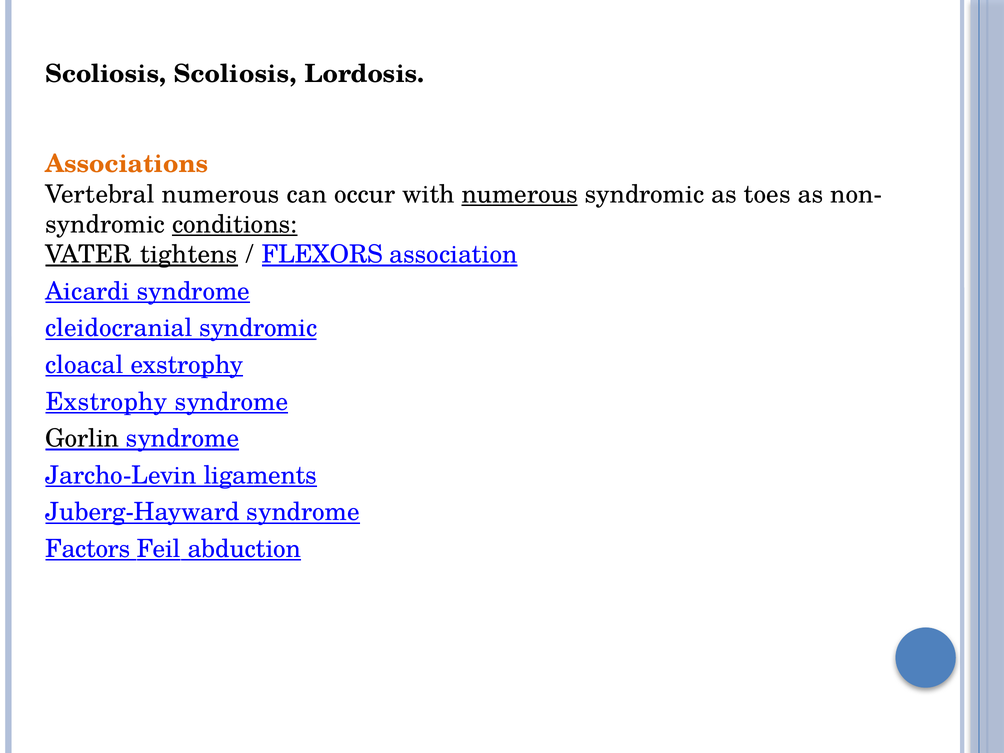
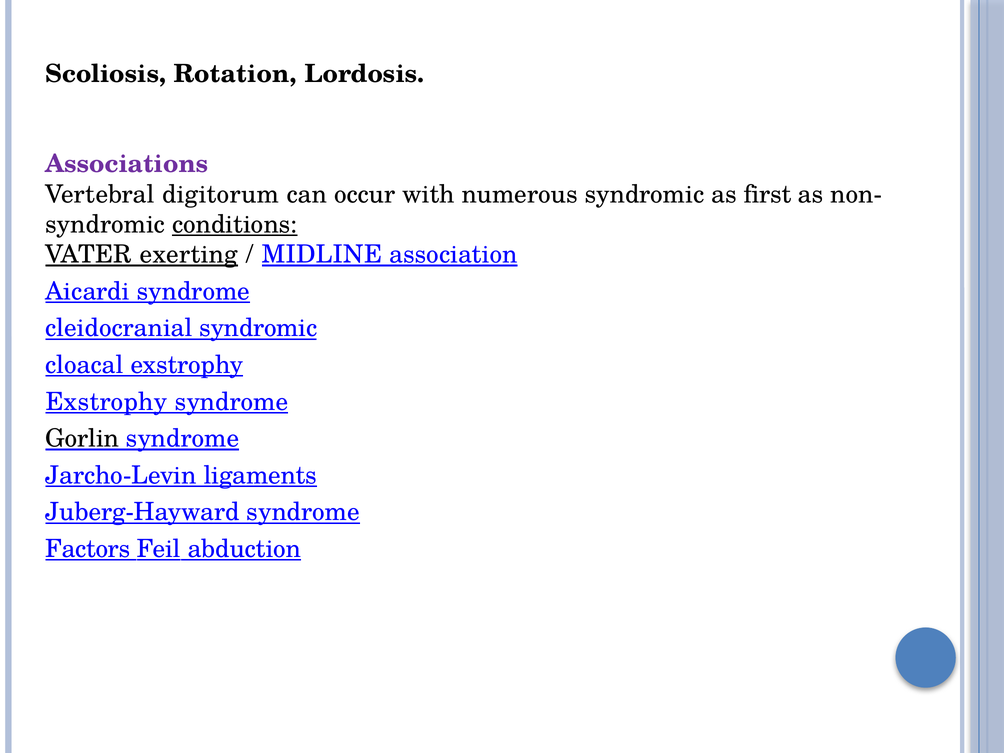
Scoliosis Scoliosis: Scoliosis -> Rotation (235, 74)
Associations colour: orange -> purple (127, 164)
Vertebral numerous: numerous -> digitorum (221, 194)
numerous underline: present -> none (520, 194)
toes: toes -> first (768, 194)
tightens: tightens -> exerting (189, 255)
FLEXORS: FLEXORS -> MIDLINE (322, 255)
